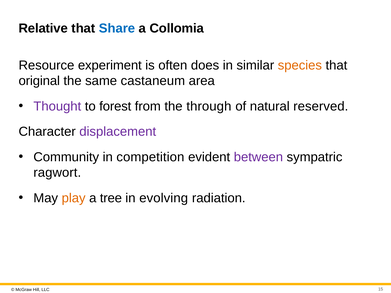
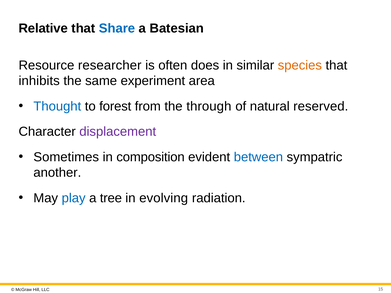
Collomia: Collomia -> Batesian (177, 28)
experiment: experiment -> researcher (110, 65)
original: original -> inhibits (39, 81)
castaneum: castaneum -> experiment (153, 81)
Thought colour: purple -> blue (57, 106)
Community: Community -> Sometimes (66, 157)
competition: competition -> composition (151, 157)
between colour: purple -> blue (258, 157)
ragwort: ragwort -> another (57, 173)
play colour: orange -> blue (74, 198)
